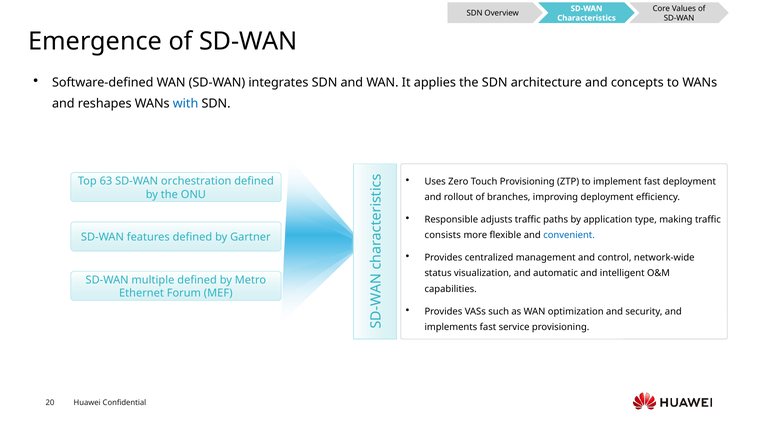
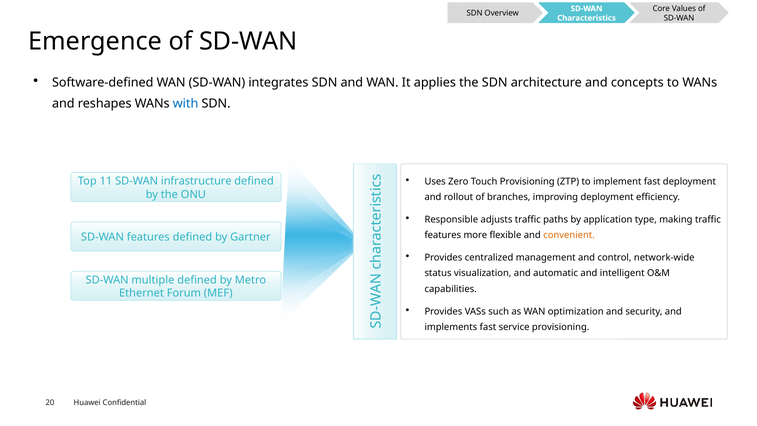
63: 63 -> 11 (106, 181)
orchestration: orchestration -> infrastructure (196, 181)
consists: consists -> features (443, 235)
convenient colour: blue -> orange (569, 235)
